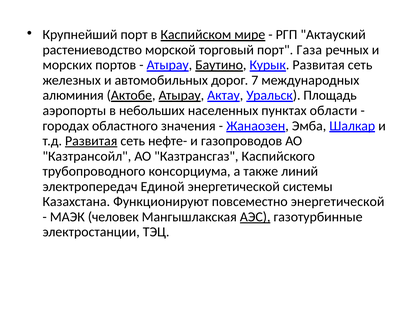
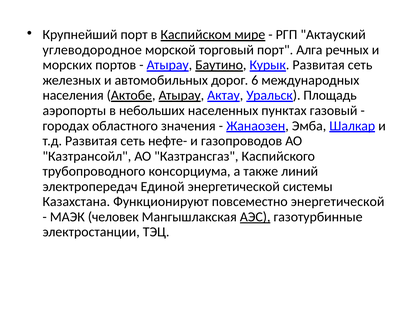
растениеводство: растениеводство -> углеводородное (92, 50)
Газа: Газа -> Алга (309, 50)
7: 7 -> 6 (255, 80)
алюминия: алюминия -> населения (73, 95)
области: области -> газовый (334, 111)
Развитая underline: present -> none (91, 141)
